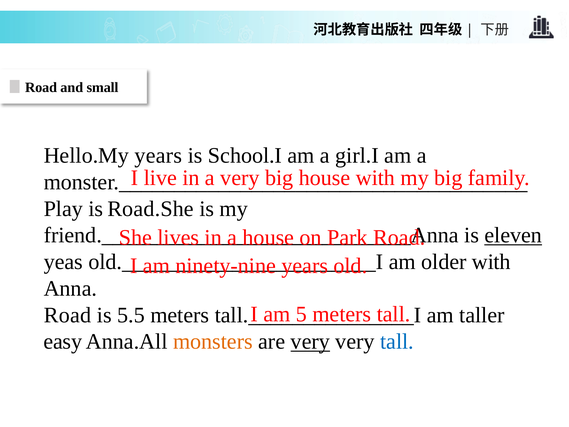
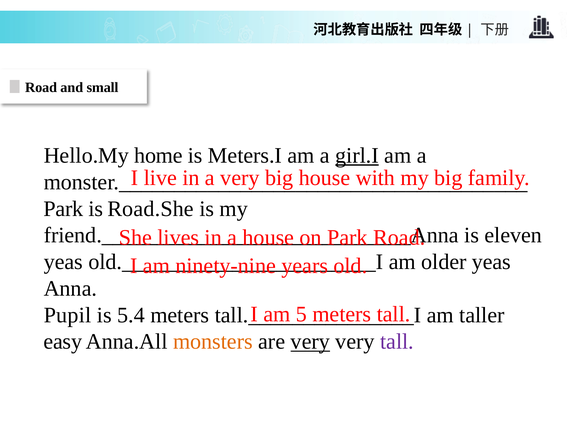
Hello.My years: years -> home (158, 155)
School.I: School.I -> Meters.I (245, 155)
girl.I underline: none -> present (357, 155)
Play: Play -> Park (63, 209)
eleven underline: present -> none (513, 235)
older with: with -> yeas (491, 262)
Road: Road -> Pupil (68, 315)
5.5: 5.5 -> 5.4 (131, 315)
tall colour: blue -> purple (397, 341)
